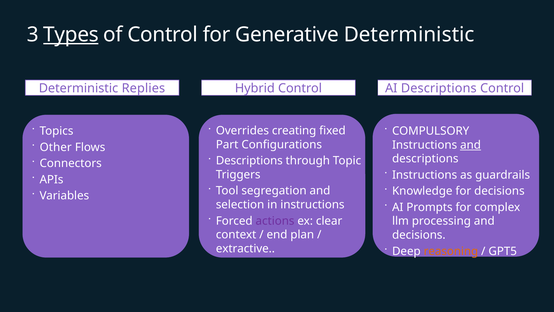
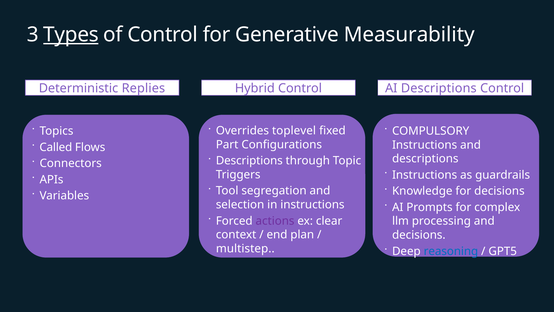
Generative Deterministic: Deterministic -> Measurability (409, 35)
creating: creating -> toplevel (294, 131)
Other: Other -> Called (56, 147)
and underline: present -> none (471, 145)
extractive: extractive -> multistep (245, 248)
reasoning colour: orange -> blue (451, 251)
